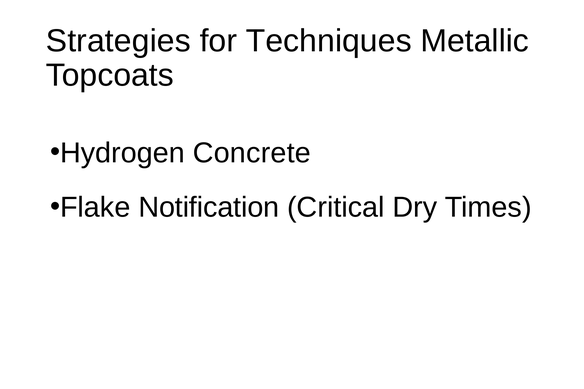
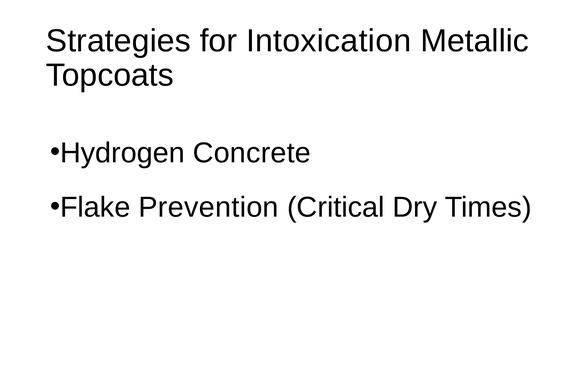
Techniques: Techniques -> Intoxication (329, 41)
Notification: Notification -> Prevention (209, 207)
